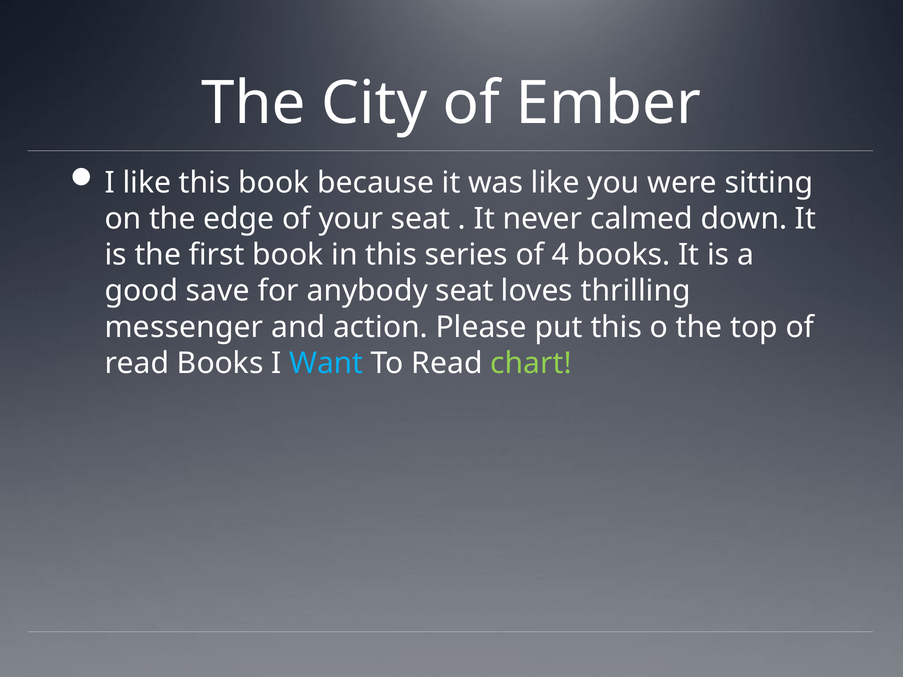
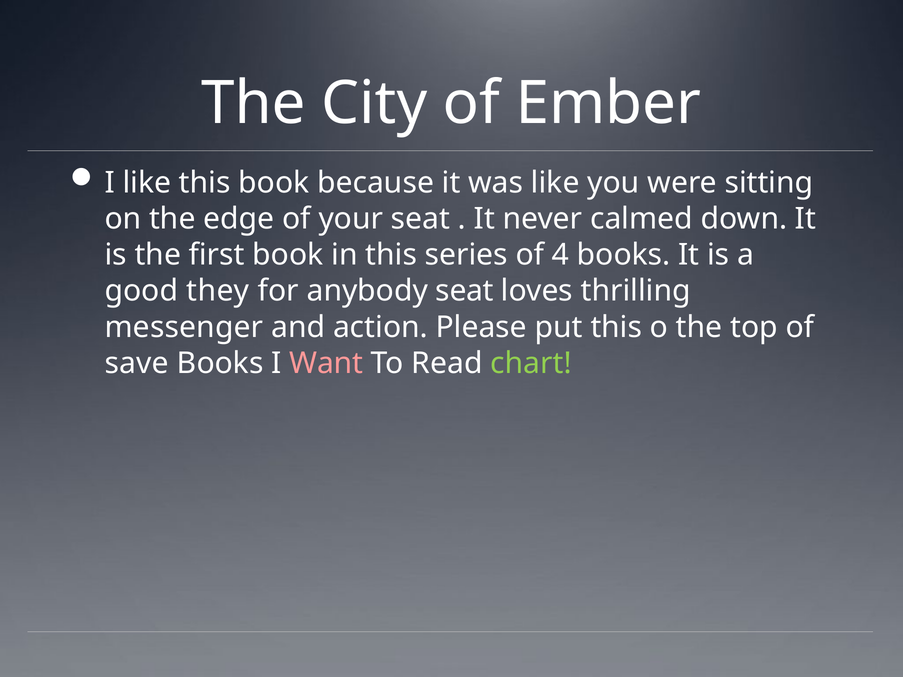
save: save -> they (218, 291)
read: read -> save (137, 363)
Want colour: light blue -> pink (326, 363)
